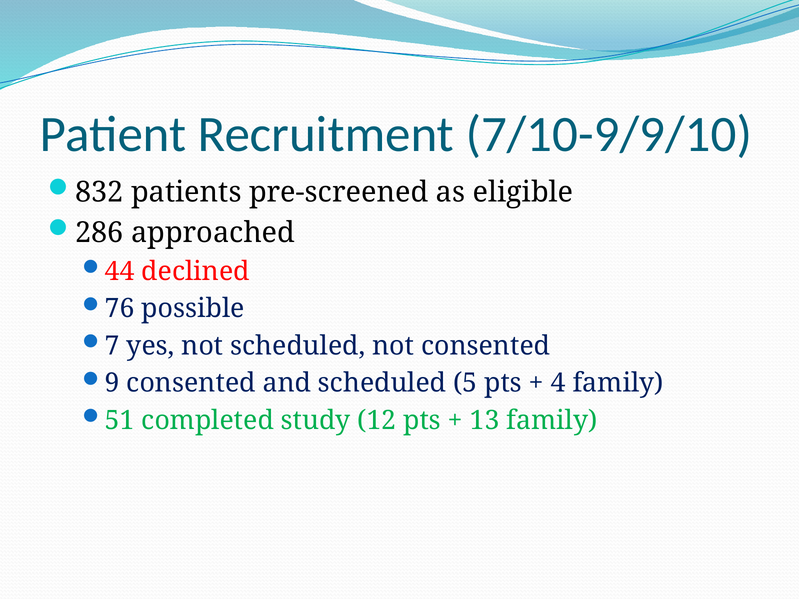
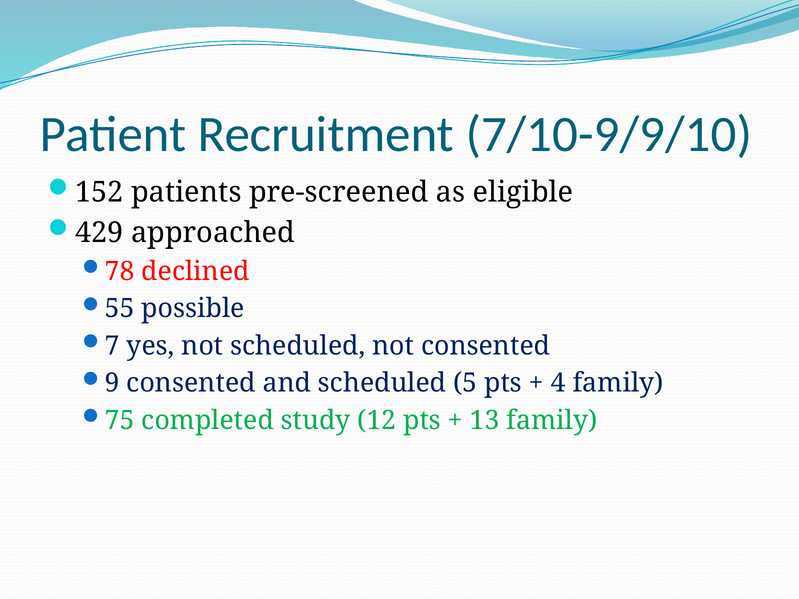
832: 832 -> 152 (99, 192)
286: 286 -> 429 (99, 233)
44: 44 -> 78 (120, 271)
76: 76 -> 55 (120, 309)
51: 51 -> 75 (120, 420)
